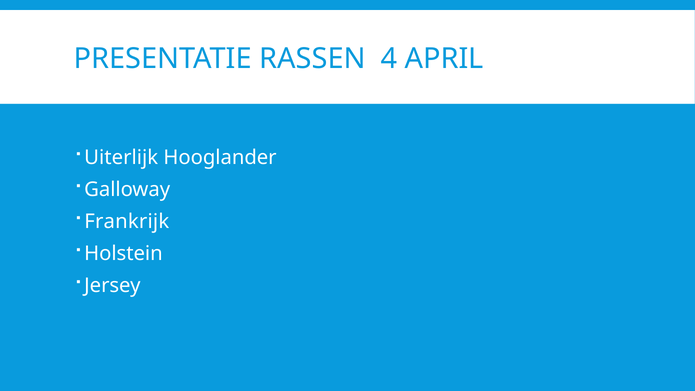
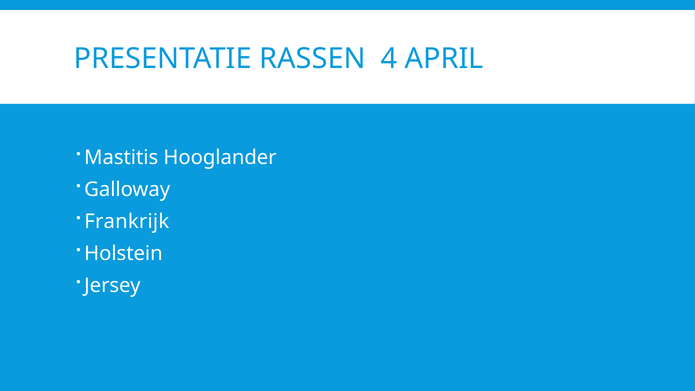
Uiterlijk: Uiterlijk -> Mastitis (121, 157)
